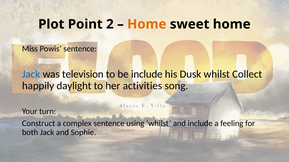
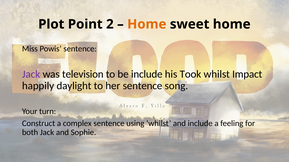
Jack colour: blue -> purple (31, 74)
Dusk: Dusk -> Took (190, 74)
Collect: Collect -> Impact (247, 74)
her activities: activities -> sentence (143, 86)
